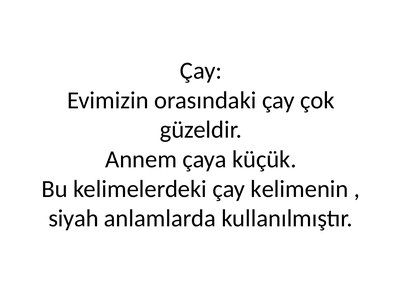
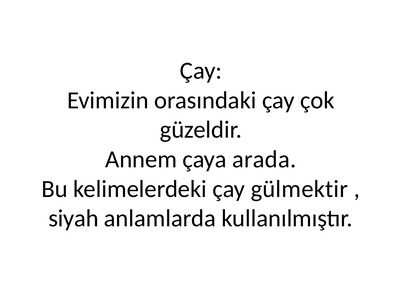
küçük: küçük -> arada (264, 159)
kelimenin: kelimenin -> gülmektir (299, 189)
